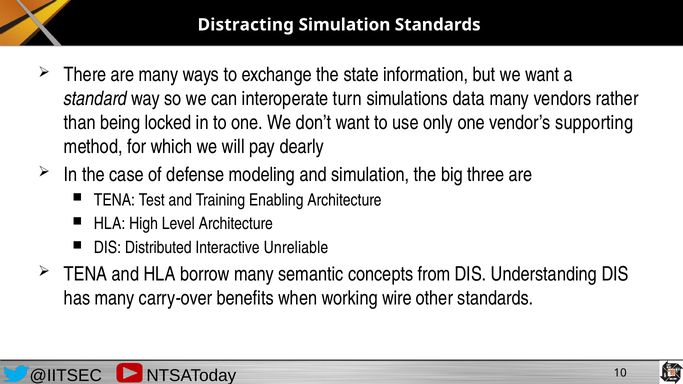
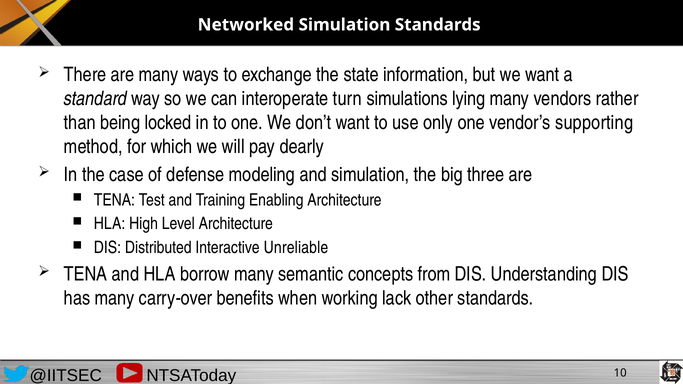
Distracting: Distracting -> Networked (246, 25)
data: data -> lying (469, 99)
wire: wire -> lack (397, 298)
